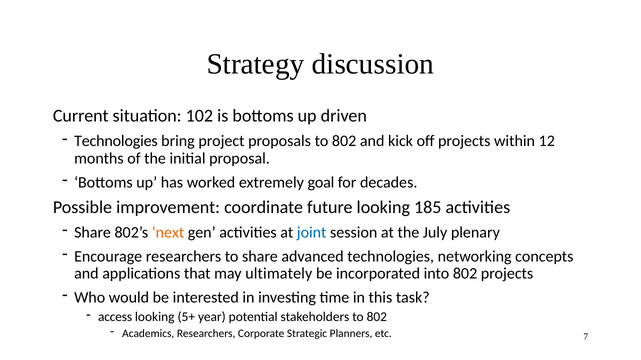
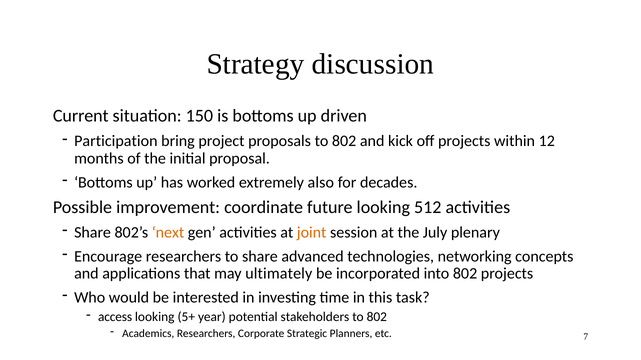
102: 102 -> 150 (199, 116)
Technologies: Technologies -> Participation (116, 141)
goal: goal -> also (321, 183)
185: 185 -> 512 (428, 208)
joint colour: blue -> orange (312, 233)
